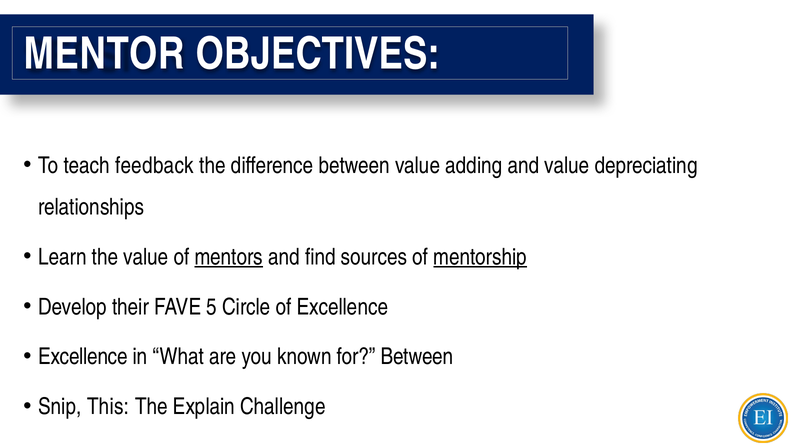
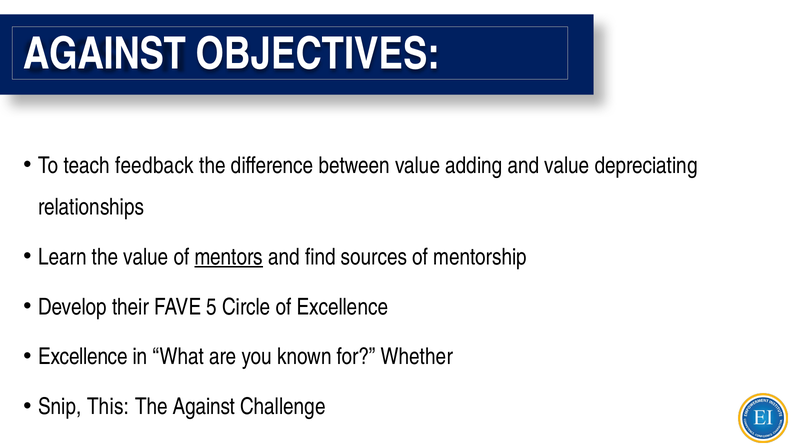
MENTOR: MENTOR -> AGAINST (105, 54)
mentorship underline: present -> none (480, 257)
for Between: Between -> Whether (417, 357)
The Explain: Explain -> Against (204, 407)
